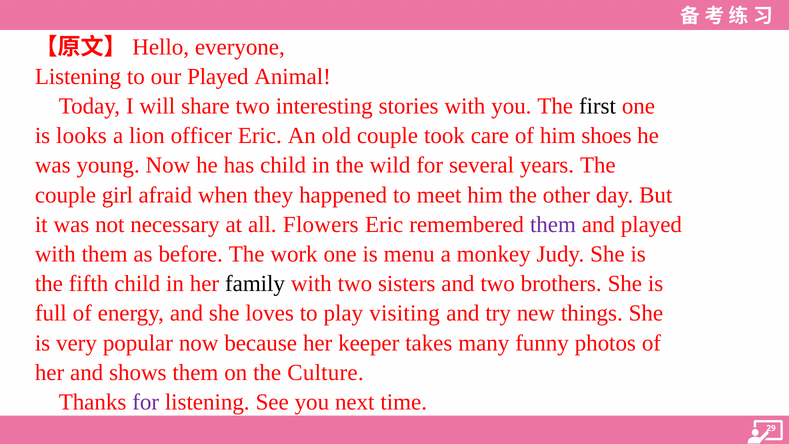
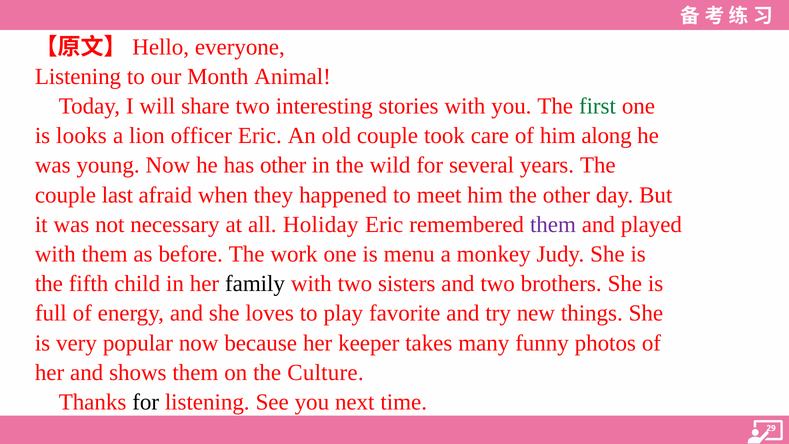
our Played: Played -> Month (218, 77)
first colour: black -> green (597, 106)
shoes: shoes -> along (607, 136)
has child: child -> other (283, 165)
girl: girl -> last (117, 195)
Flowers: Flowers -> Holiday (321, 224)
visiting: visiting -> favorite (405, 313)
for colour: purple -> black (146, 402)
